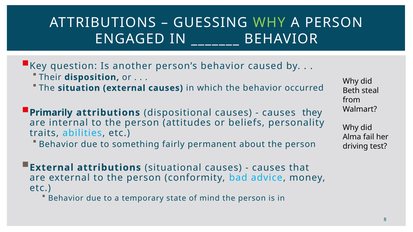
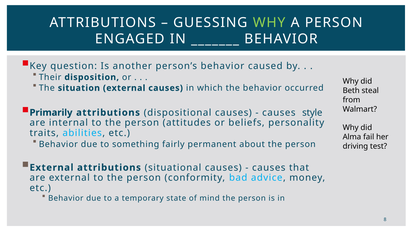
they: they -> style (312, 113)
